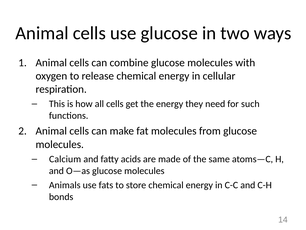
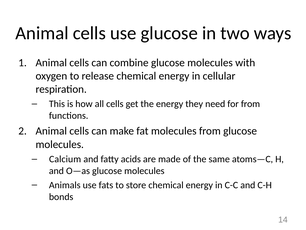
for such: such -> from (250, 104)
